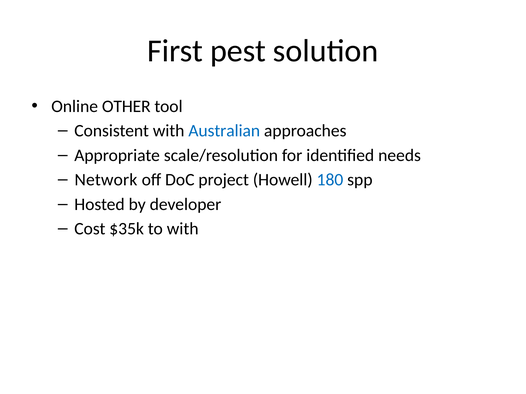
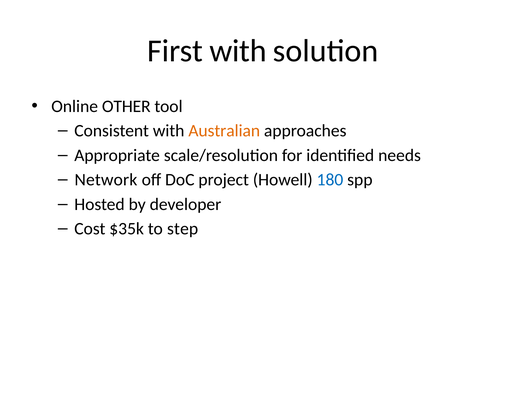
First pest: pest -> with (238, 51)
Australian colour: blue -> orange (224, 131)
to with: with -> step (183, 229)
